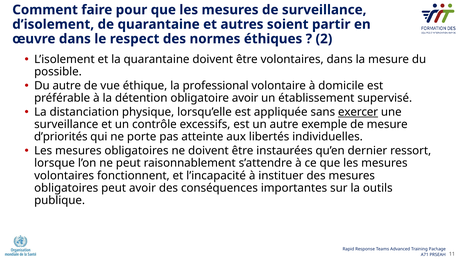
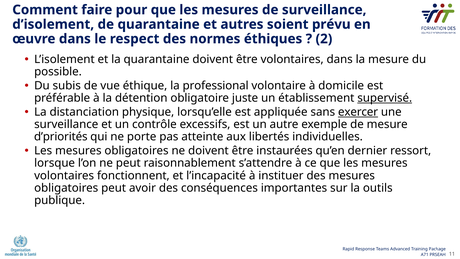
partir: partir -> prévu (331, 24)
Du autre: autre -> subis (67, 86)
obligatoire avoir: avoir -> juste (245, 98)
supervisé underline: none -> present (385, 98)
